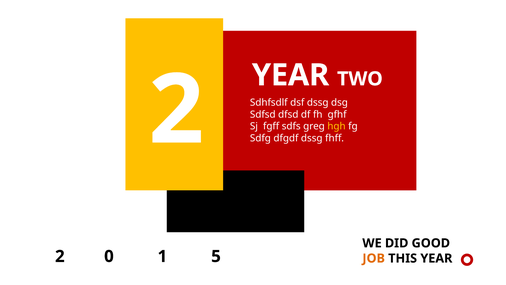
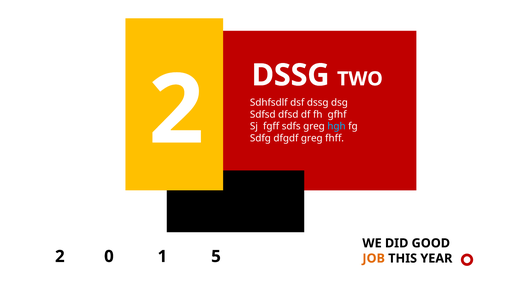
YEAR: YEAR -> DSSG (291, 75)
hgh colour: yellow -> light blue (336, 126)
dfgdf dssg: dssg -> greg (312, 138)
